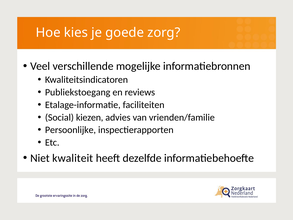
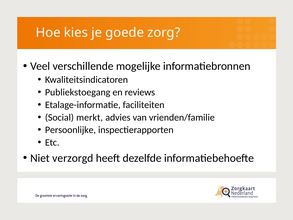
kiezen: kiezen -> merkt (90, 117)
kwaliteit: kwaliteit -> verzorgd (73, 158)
